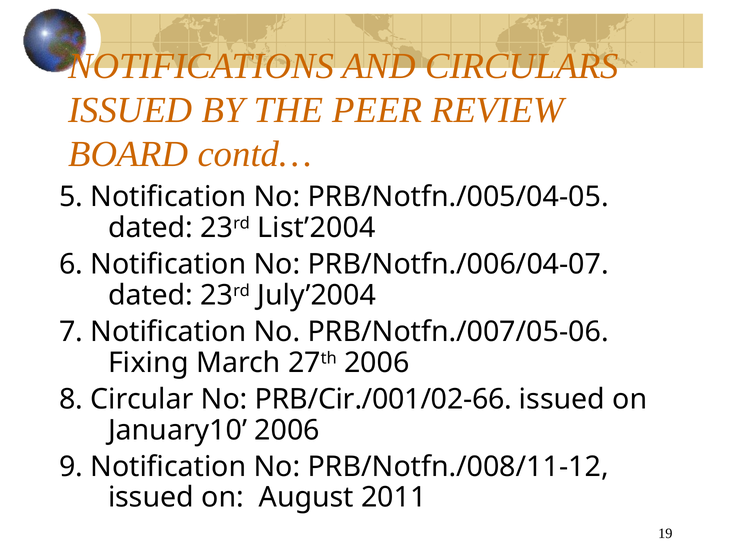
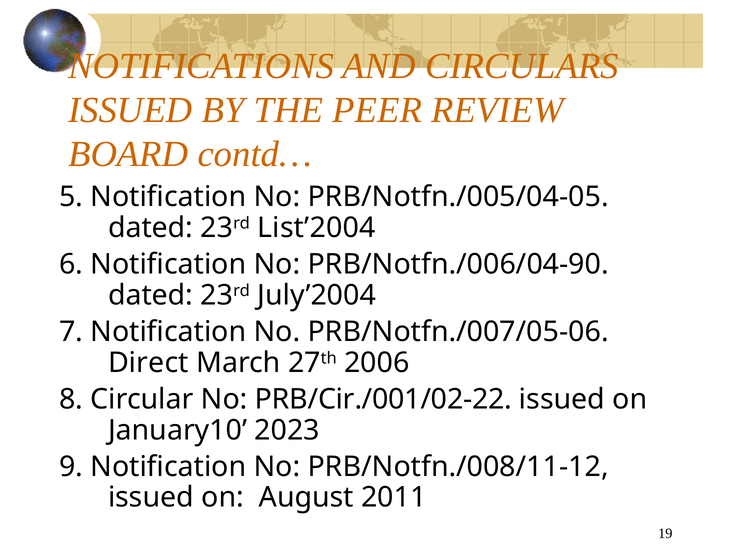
PRB/Notfn./006/04-07: PRB/Notfn./006/04-07 -> PRB/Notfn./006/04-90 (458, 264)
Fixing: Fixing -> Direct (148, 363)
PRB/Cir./001/02-66: PRB/Cir./001/02-66 -> PRB/Cir./001/02-22 (383, 399)
January10 2006: 2006 -> 2023 (287, 430)
